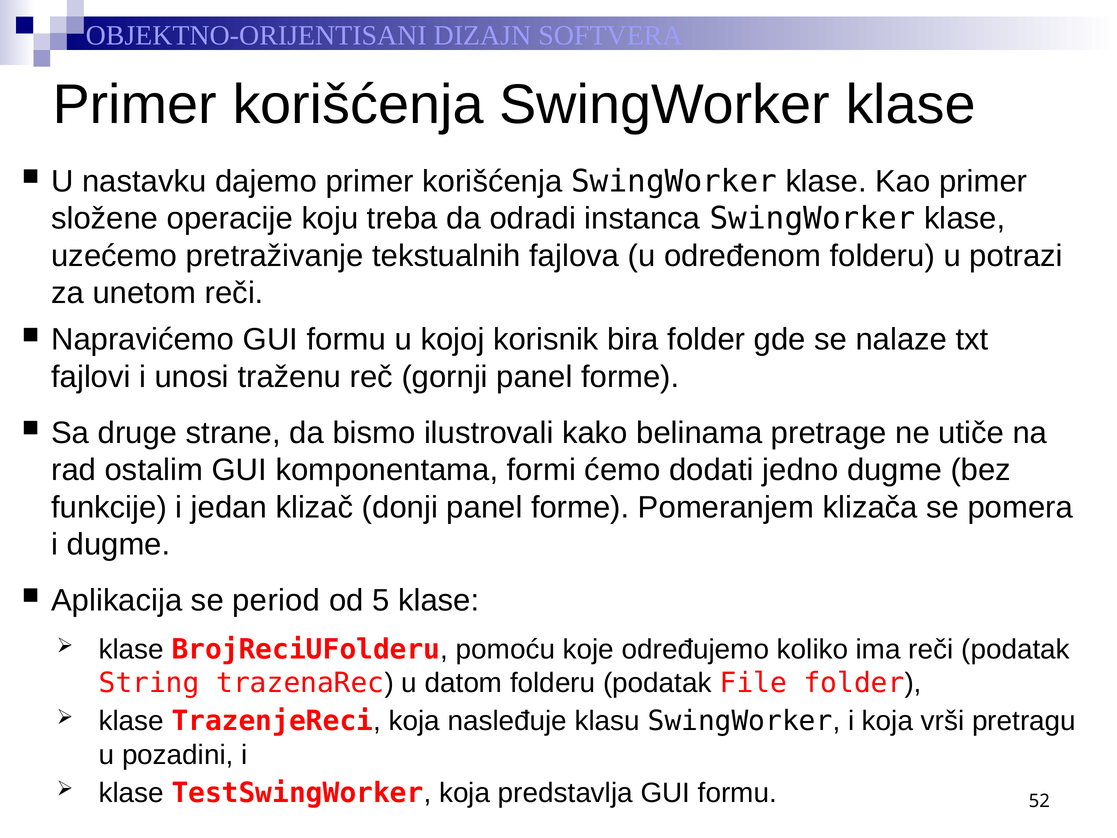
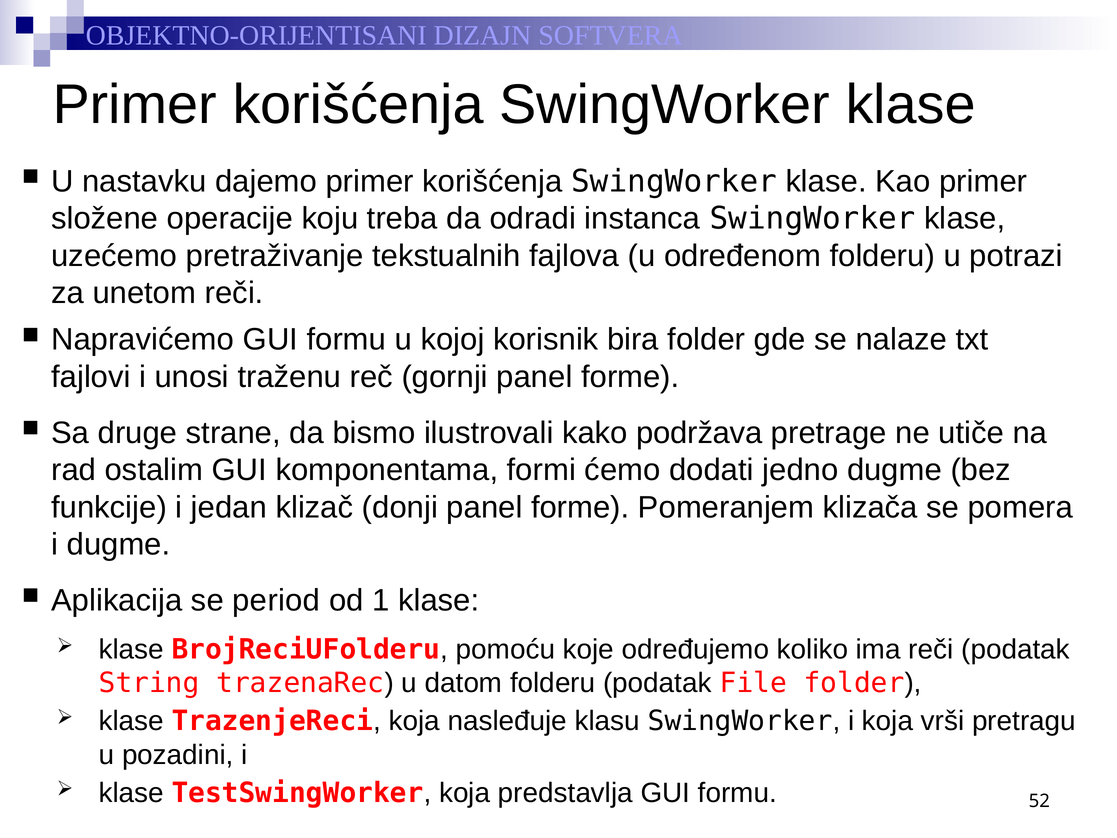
belinama: belinama -> podržava (699, 433)
5: 5 -> 1 (381, 600)
